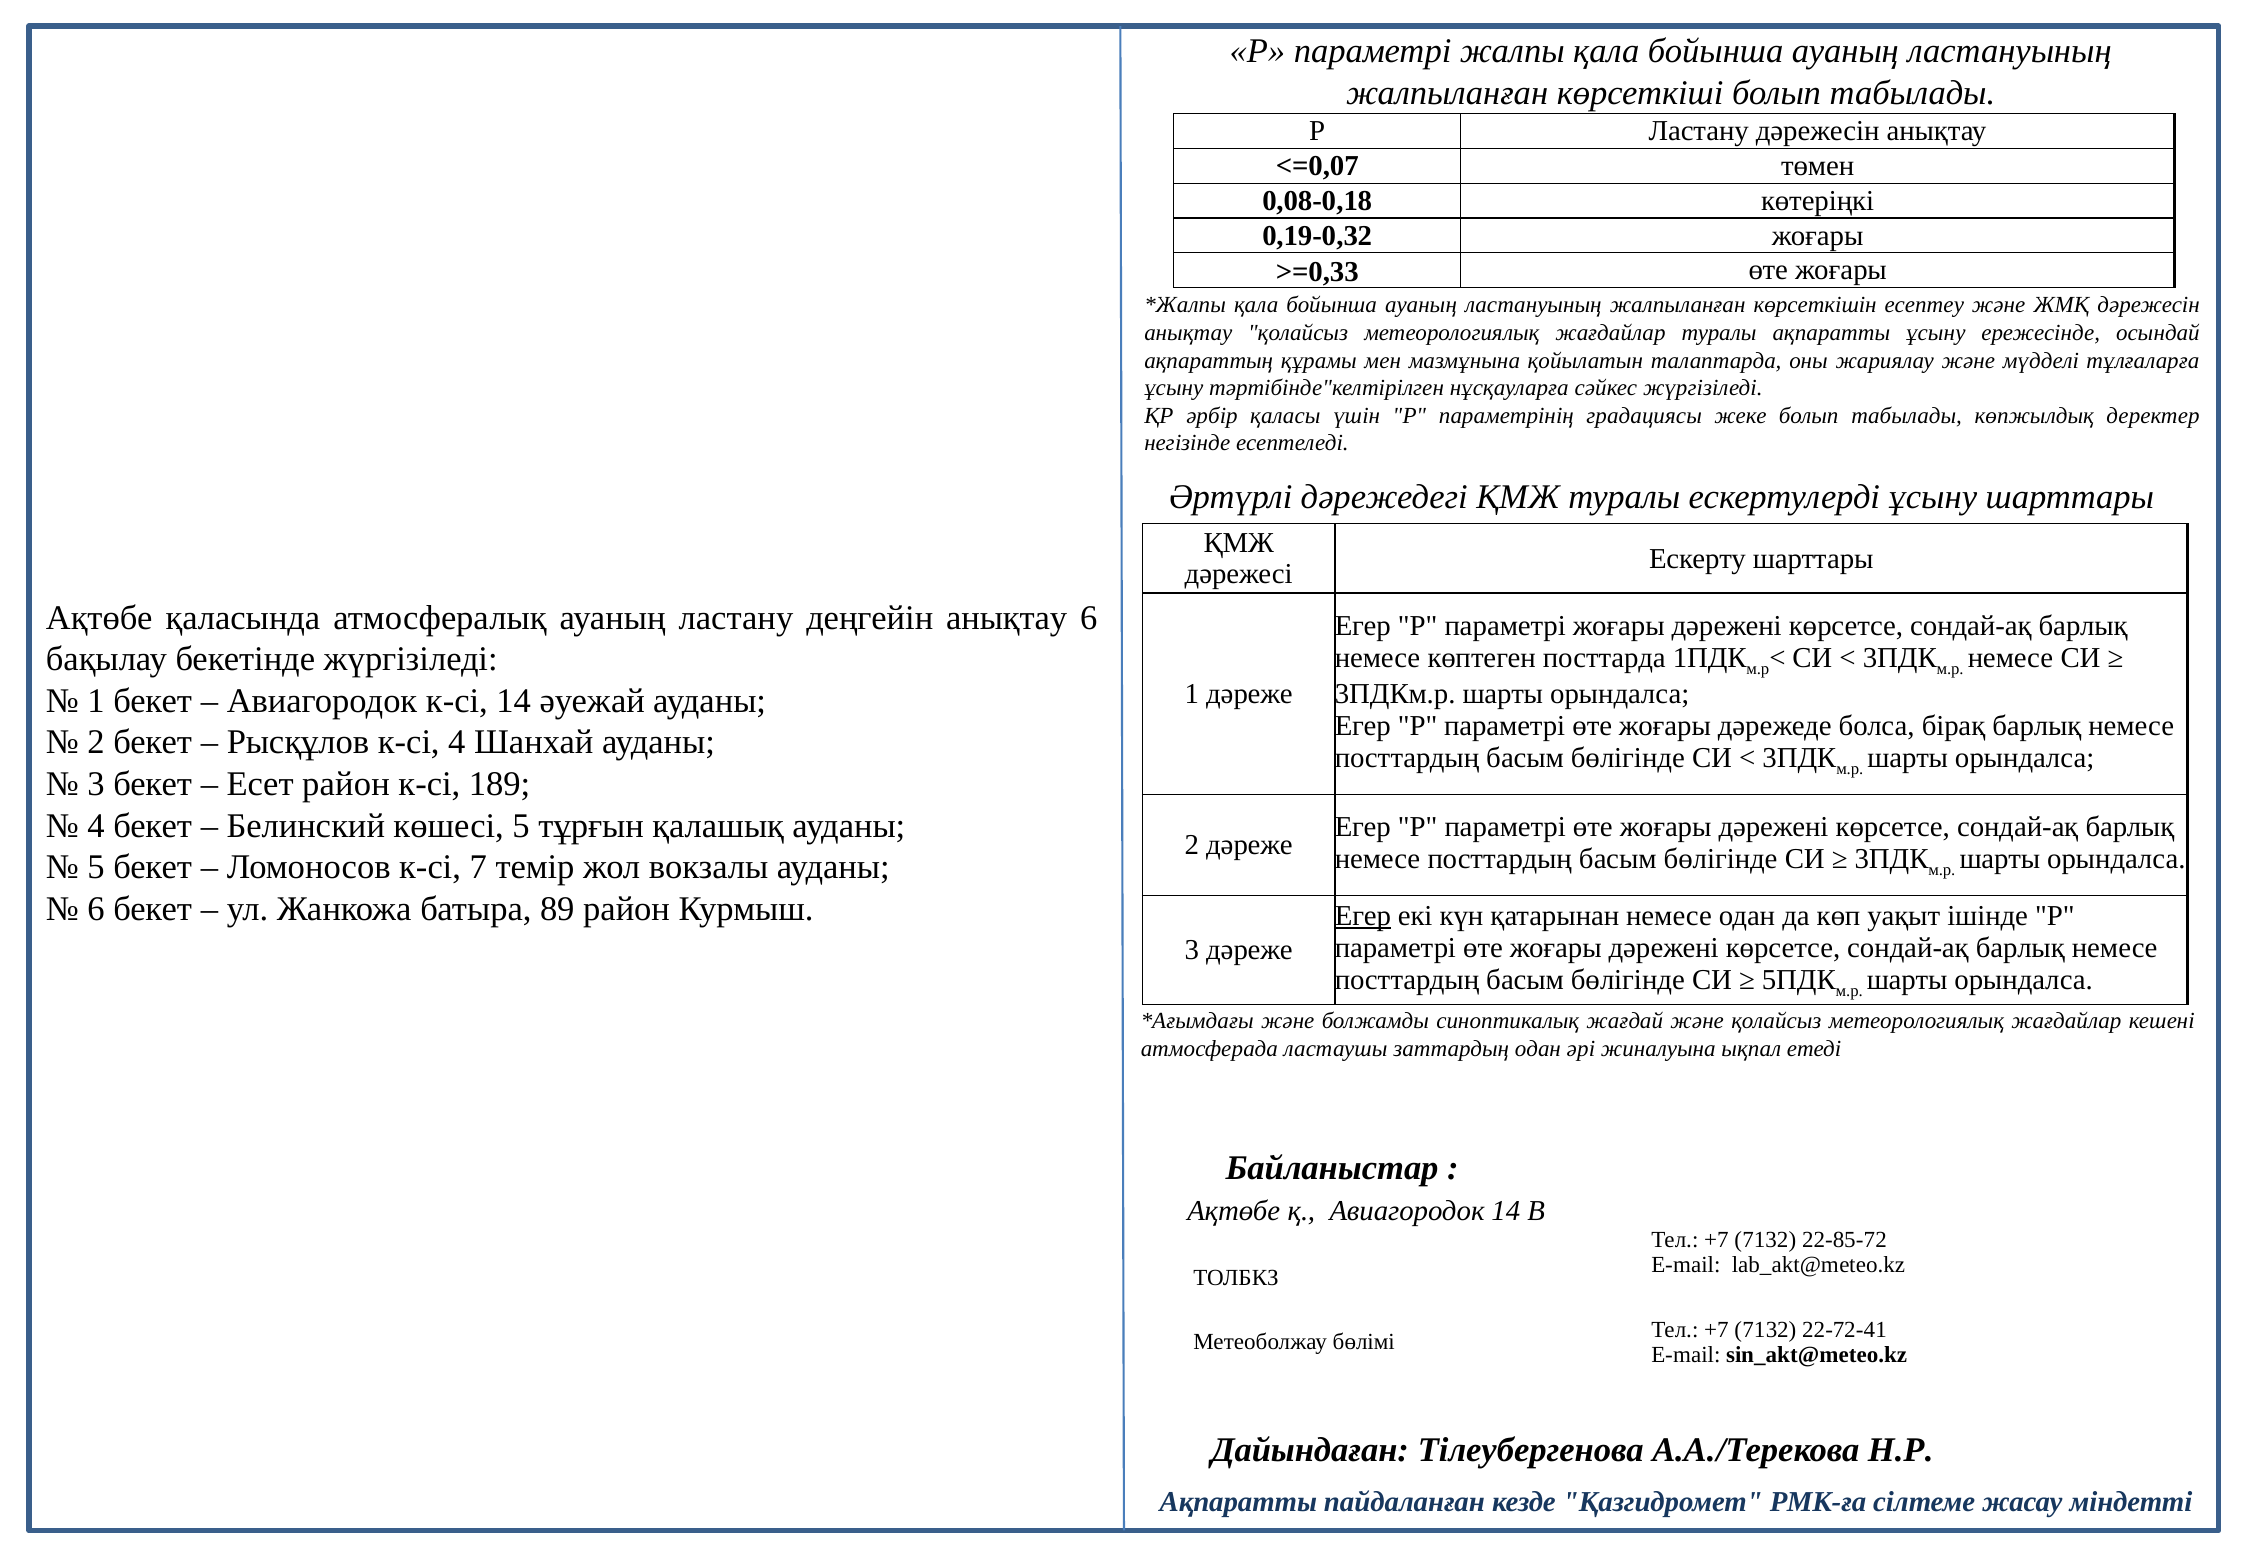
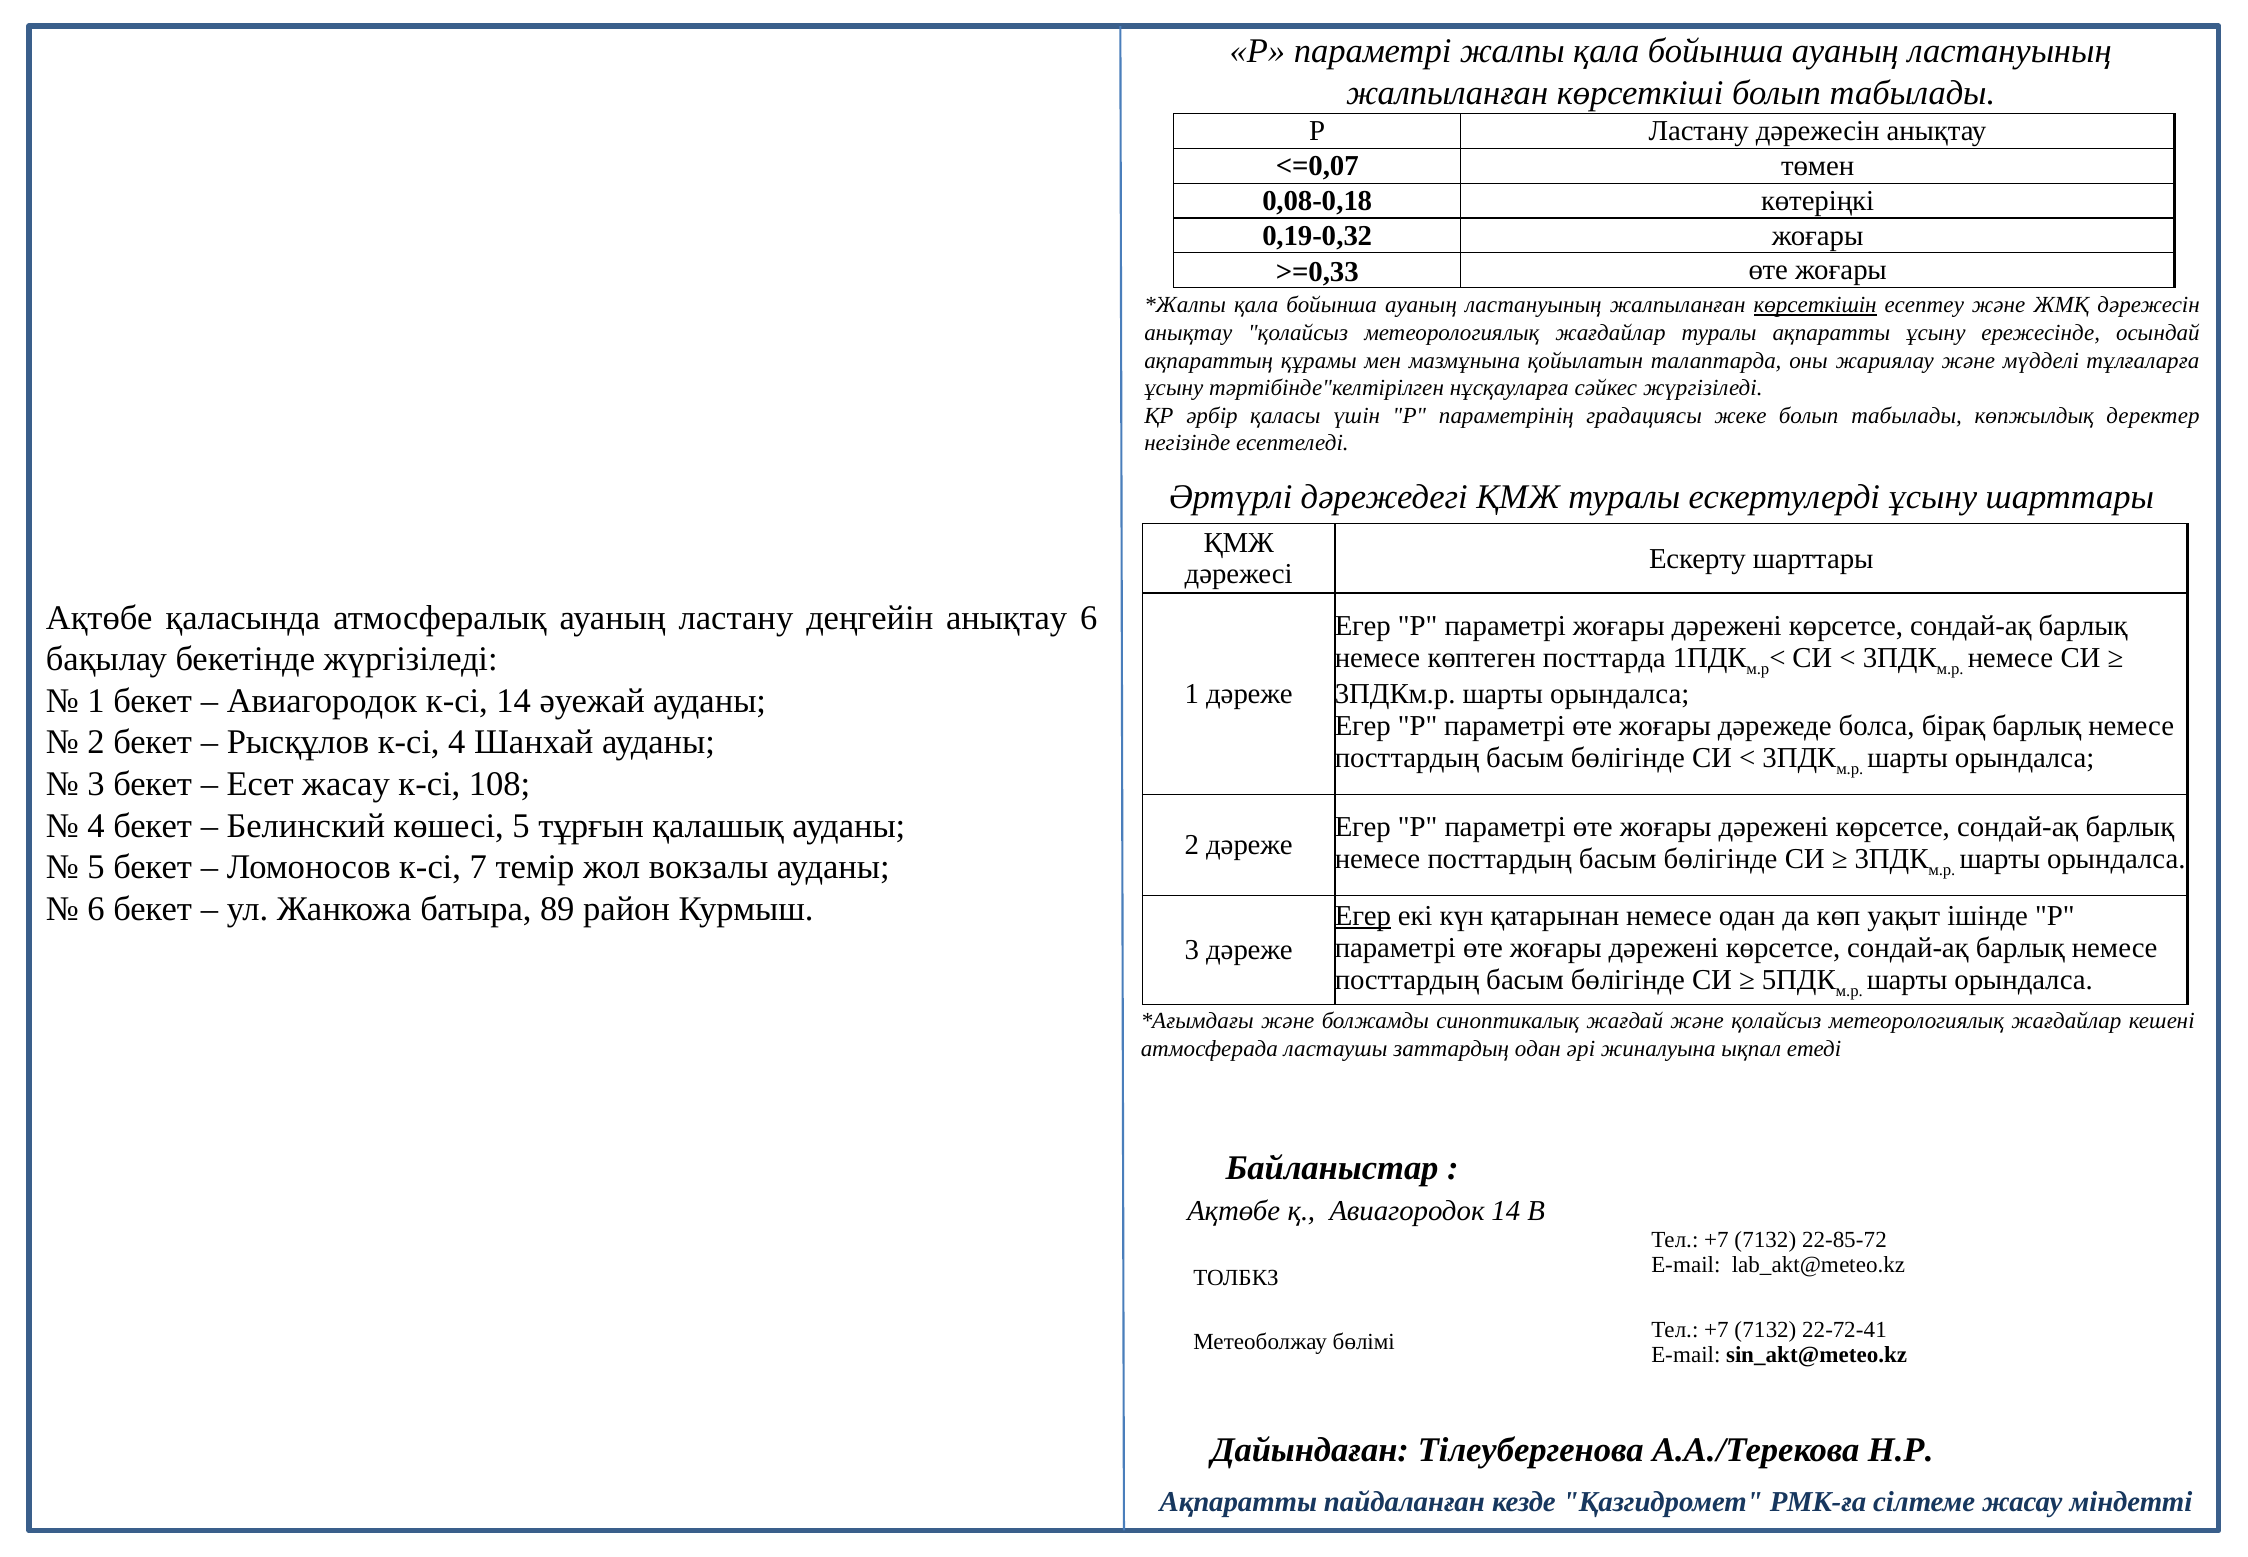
көрсеткішін underline: none -> present (1815, 305)
Есет район: район -> жасау (346, 784)
189: 189 -> 108 (500, 784)
